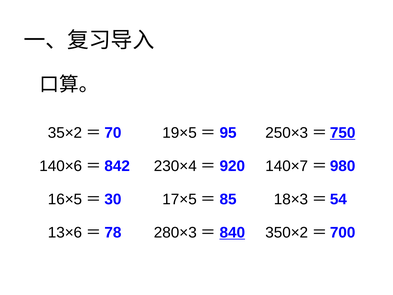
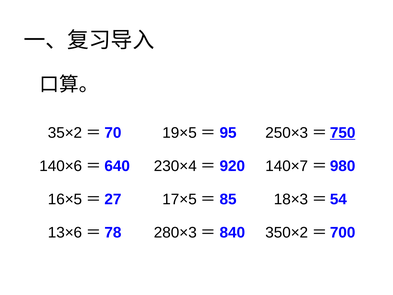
842: 842 -> 640 (117, 166)
30: 30 -> 27 (113, 199)
840 underline: present -> none (232, 232)
